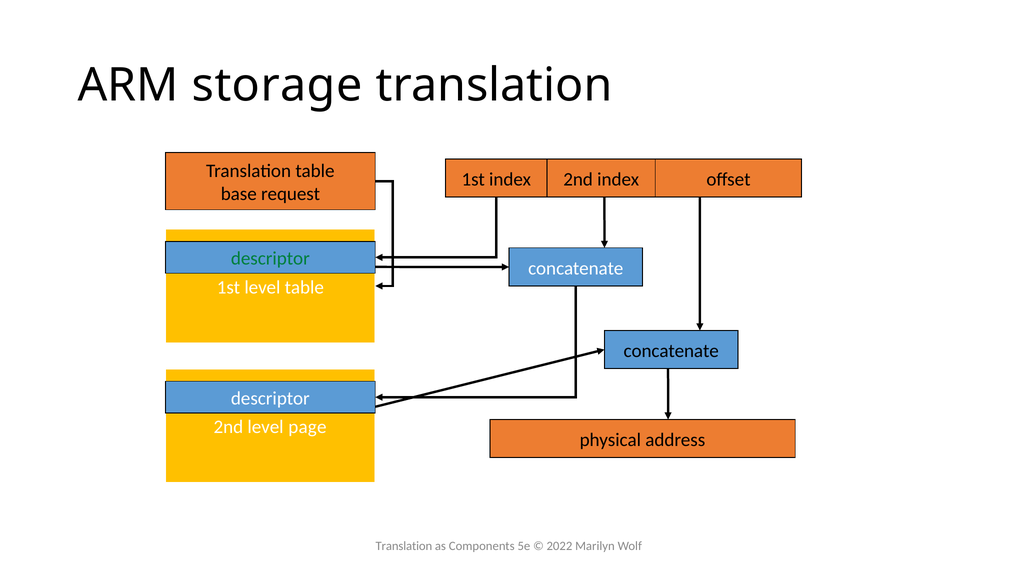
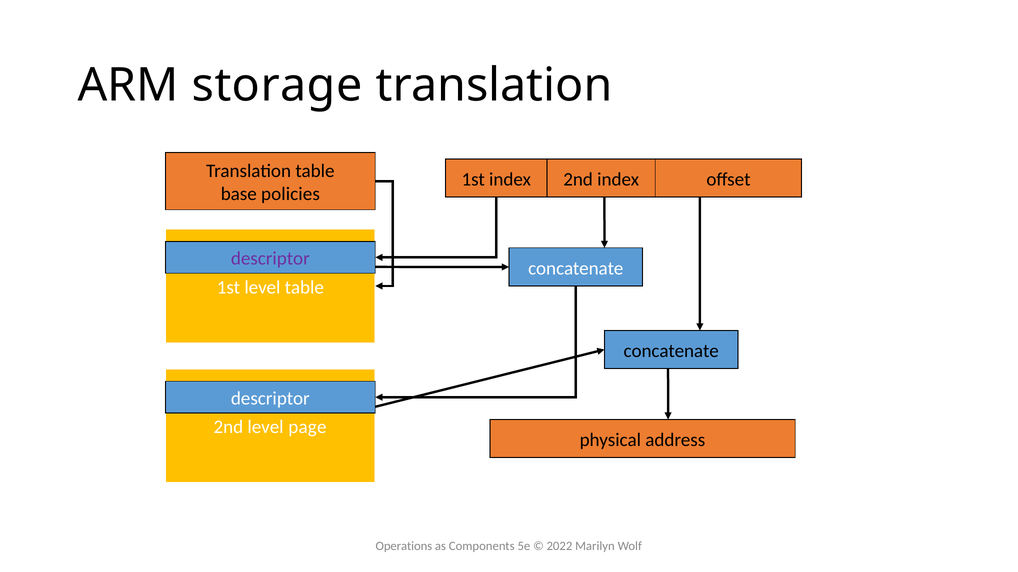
request: request -> policies (290, 194)
descriptor colour: green -> purple (270, 259)
Translation: Translation -> Operations (404, 547)
